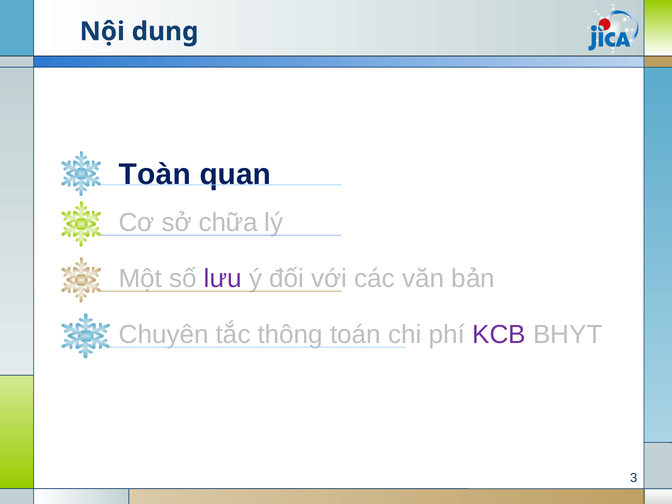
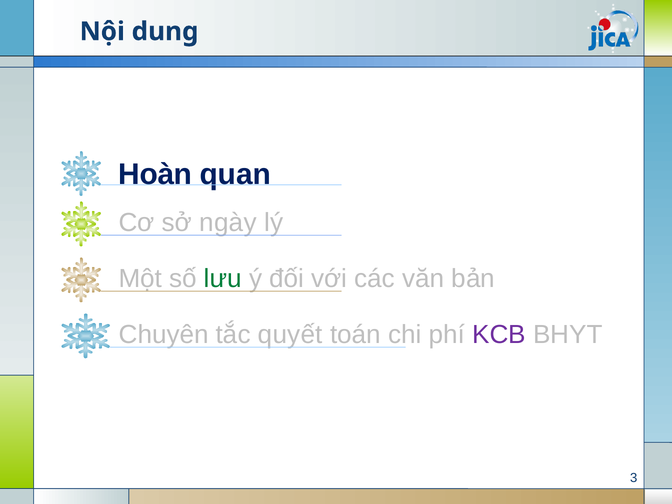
Toàn: Toàn -> Hoàn (155, 175)
chữa: chữa -> ngày (228, 222)
lưu colour: purple -> green (223, 278)
thông: thông -> quyết (290, 334)
